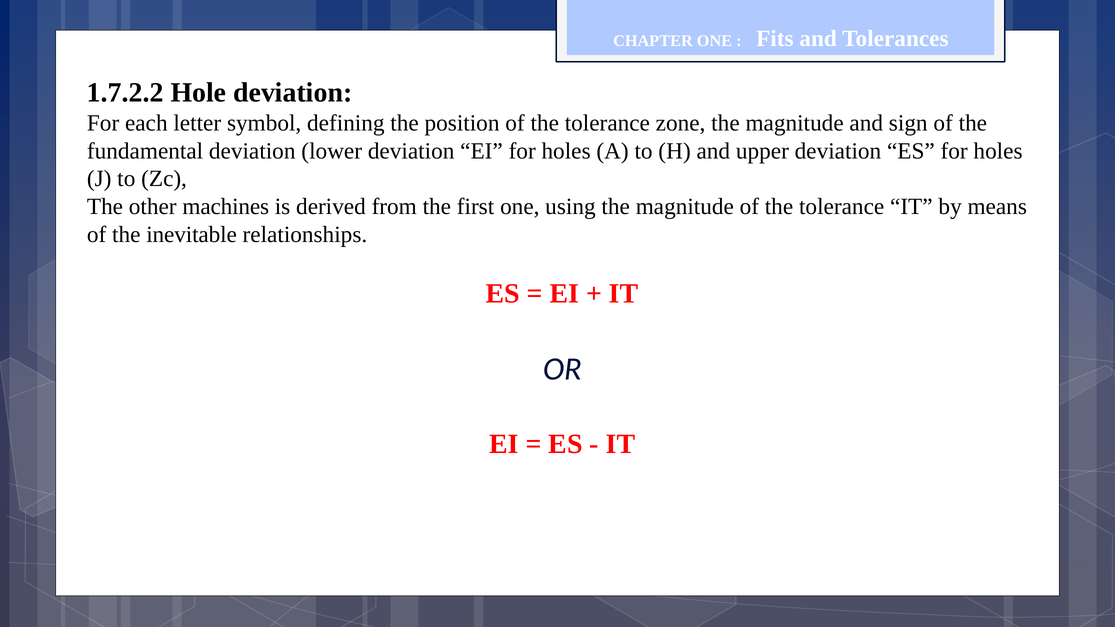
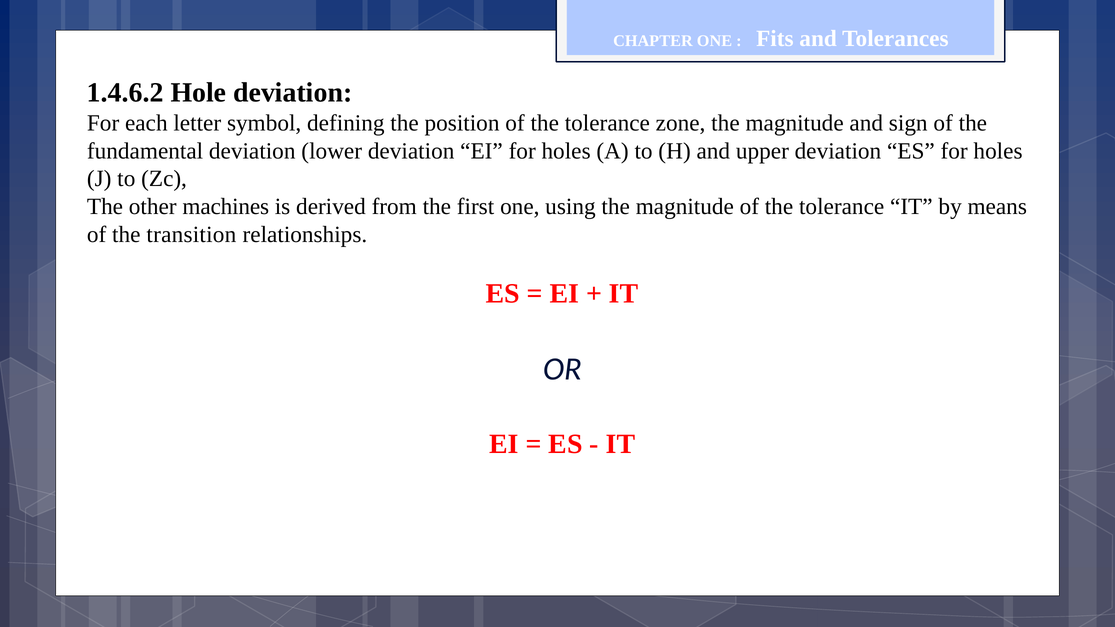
1.7.2.2: 1.7.2.2 -> 1.4.6.2 (125, 93)
inevitable: inevitable -> transition (191, 235)
